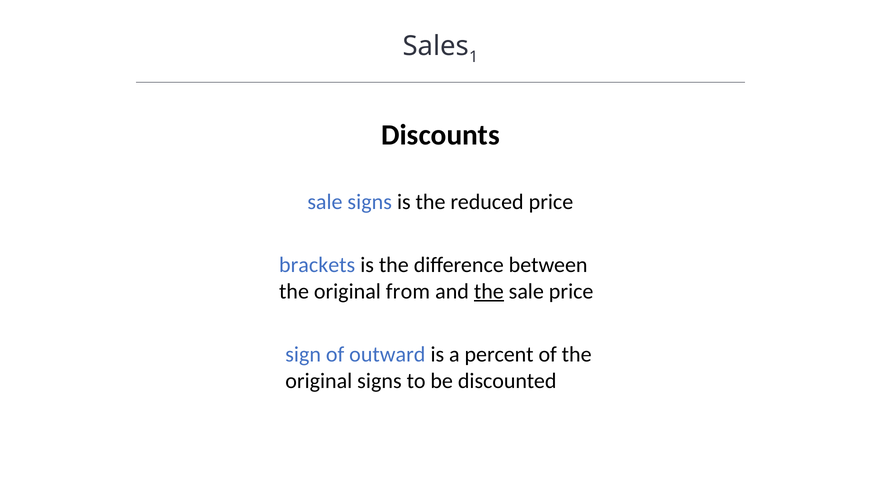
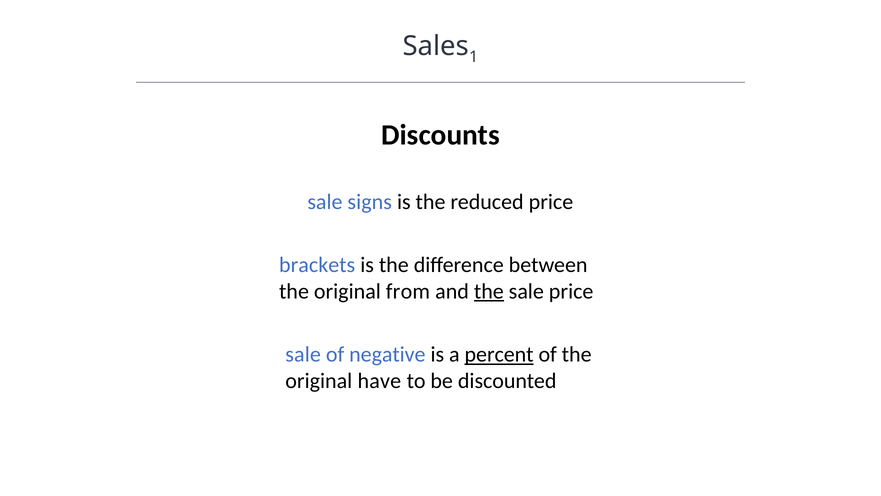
sign: sign -> sale (303, 354)
outward: outward -> negative (387, 354)
percent underline: none -> present (499, 354)
original signs: signs -> have (379, 381)
